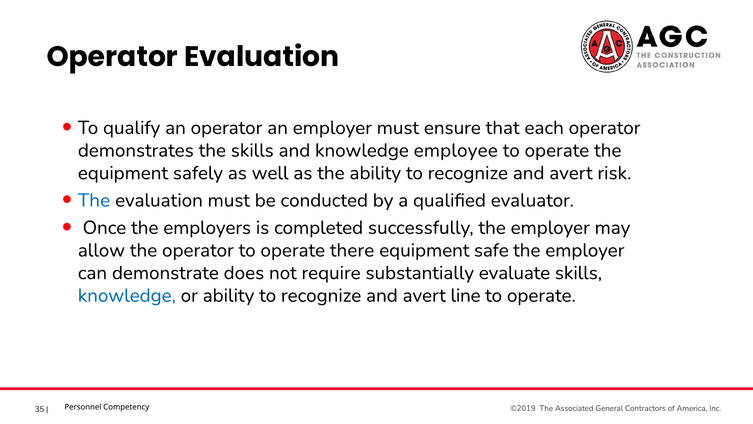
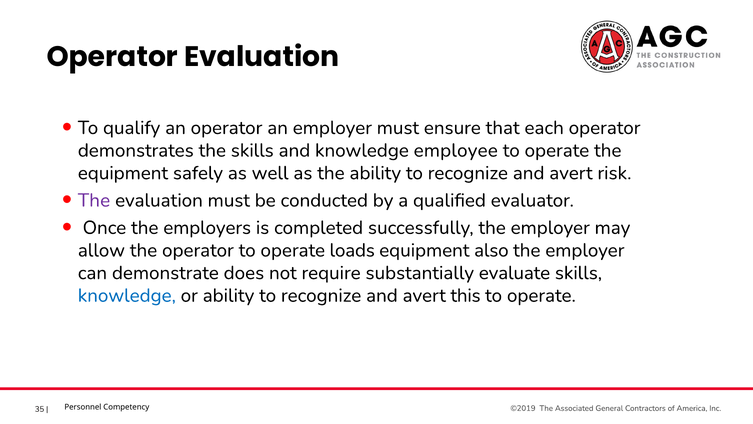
The colour: blue -> purple (94, 200)
there: there -> loads (352, 250)
safe: safe -> also (491, 250)
line: line -> this (466, 295)
